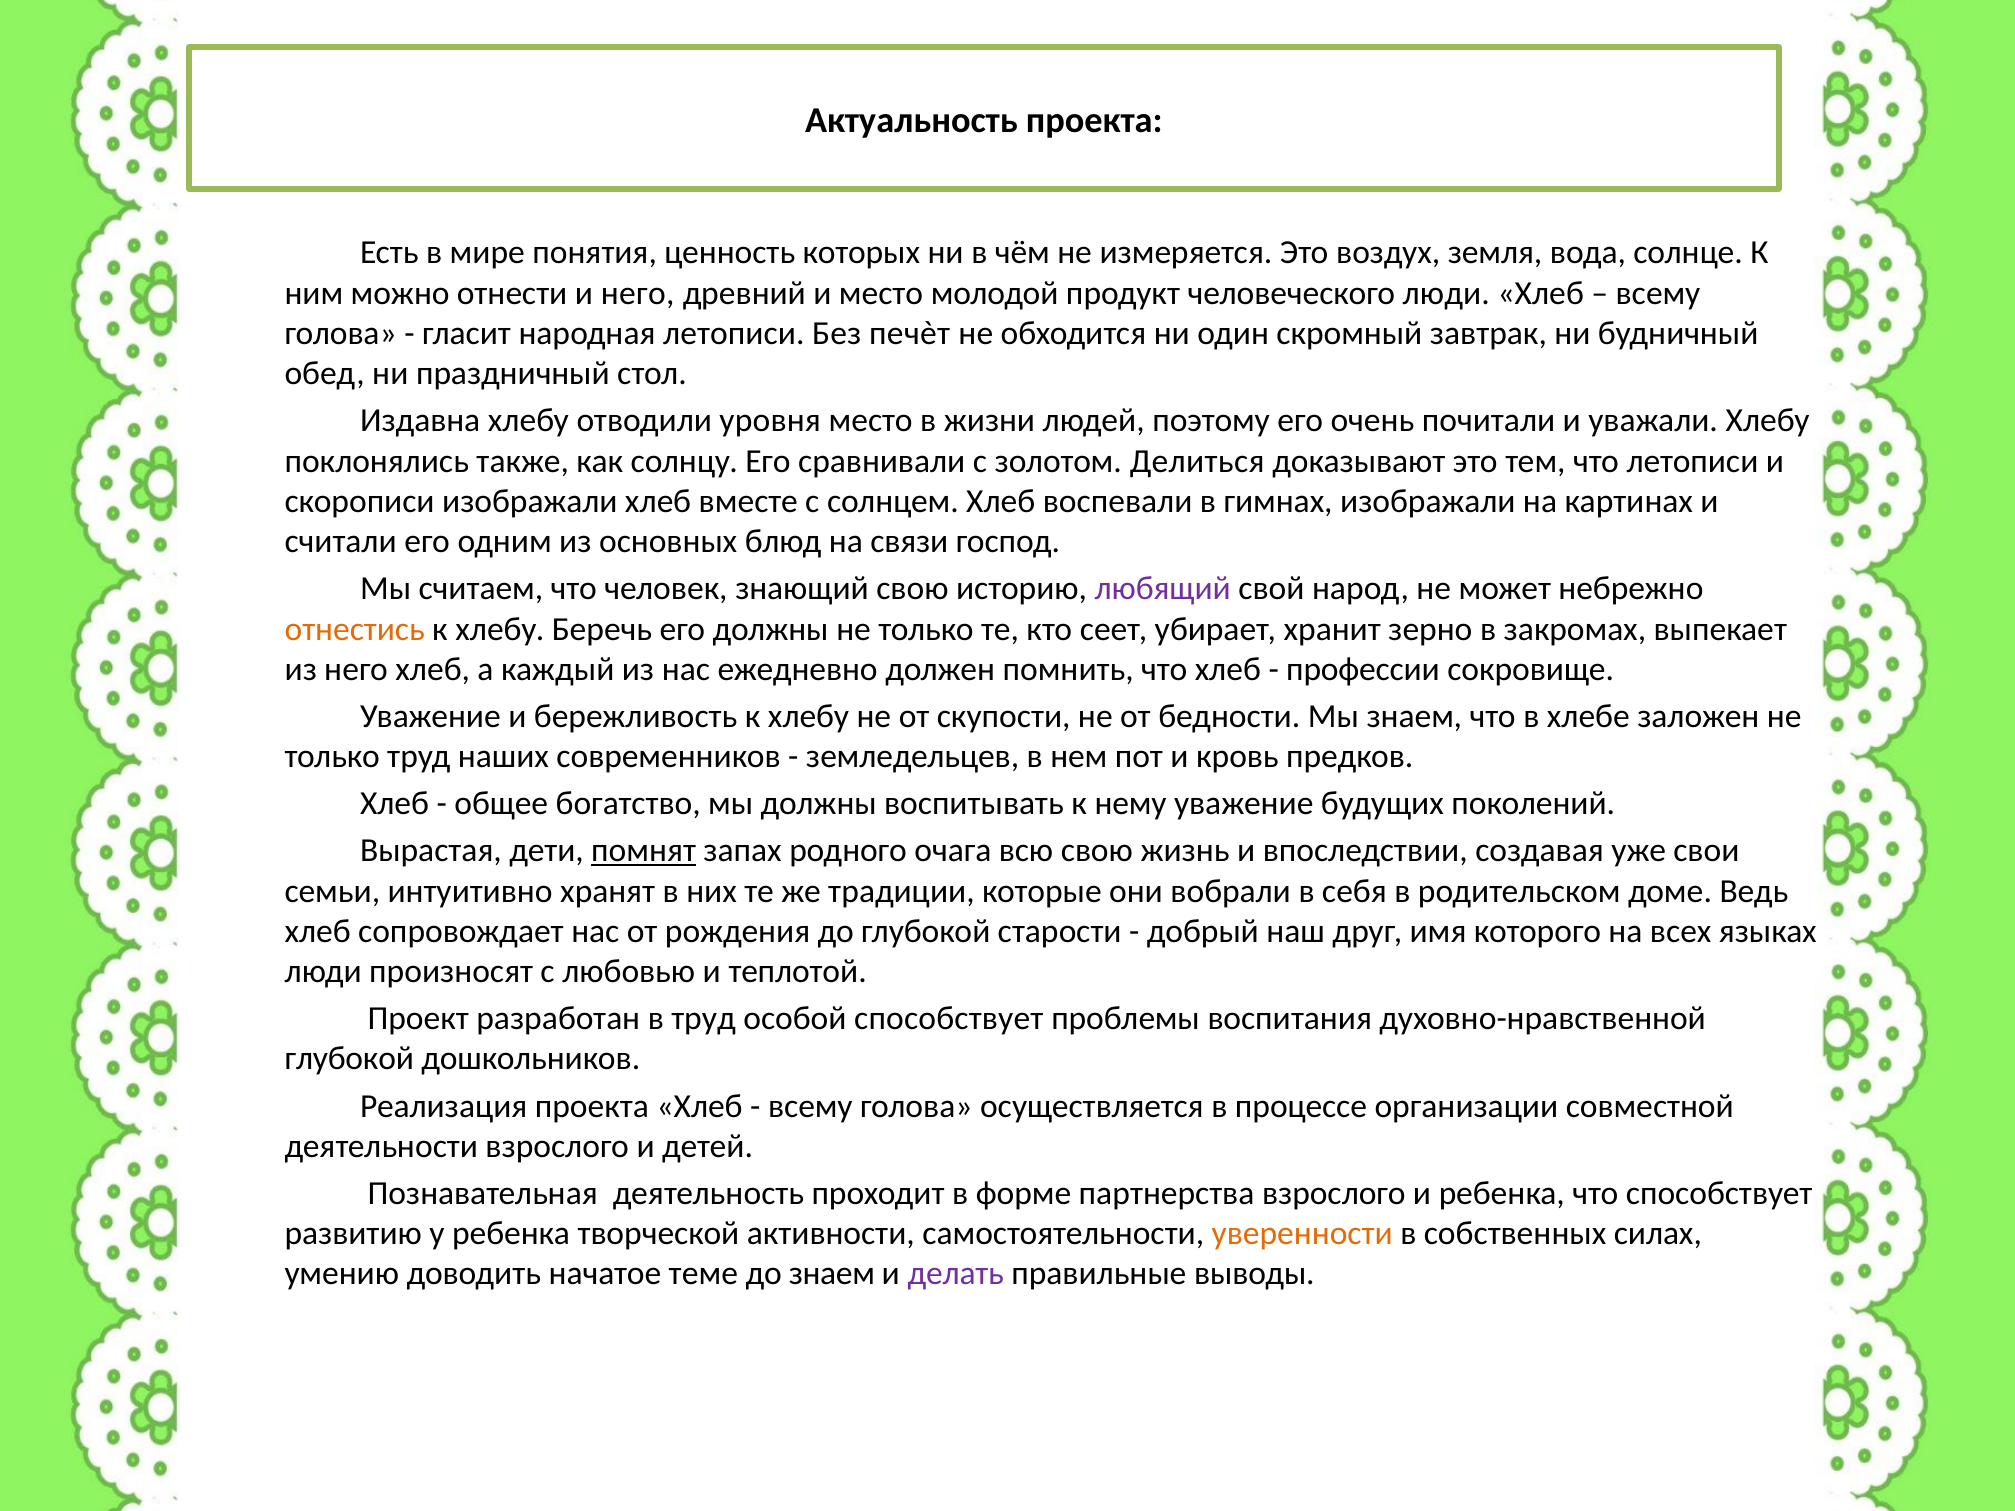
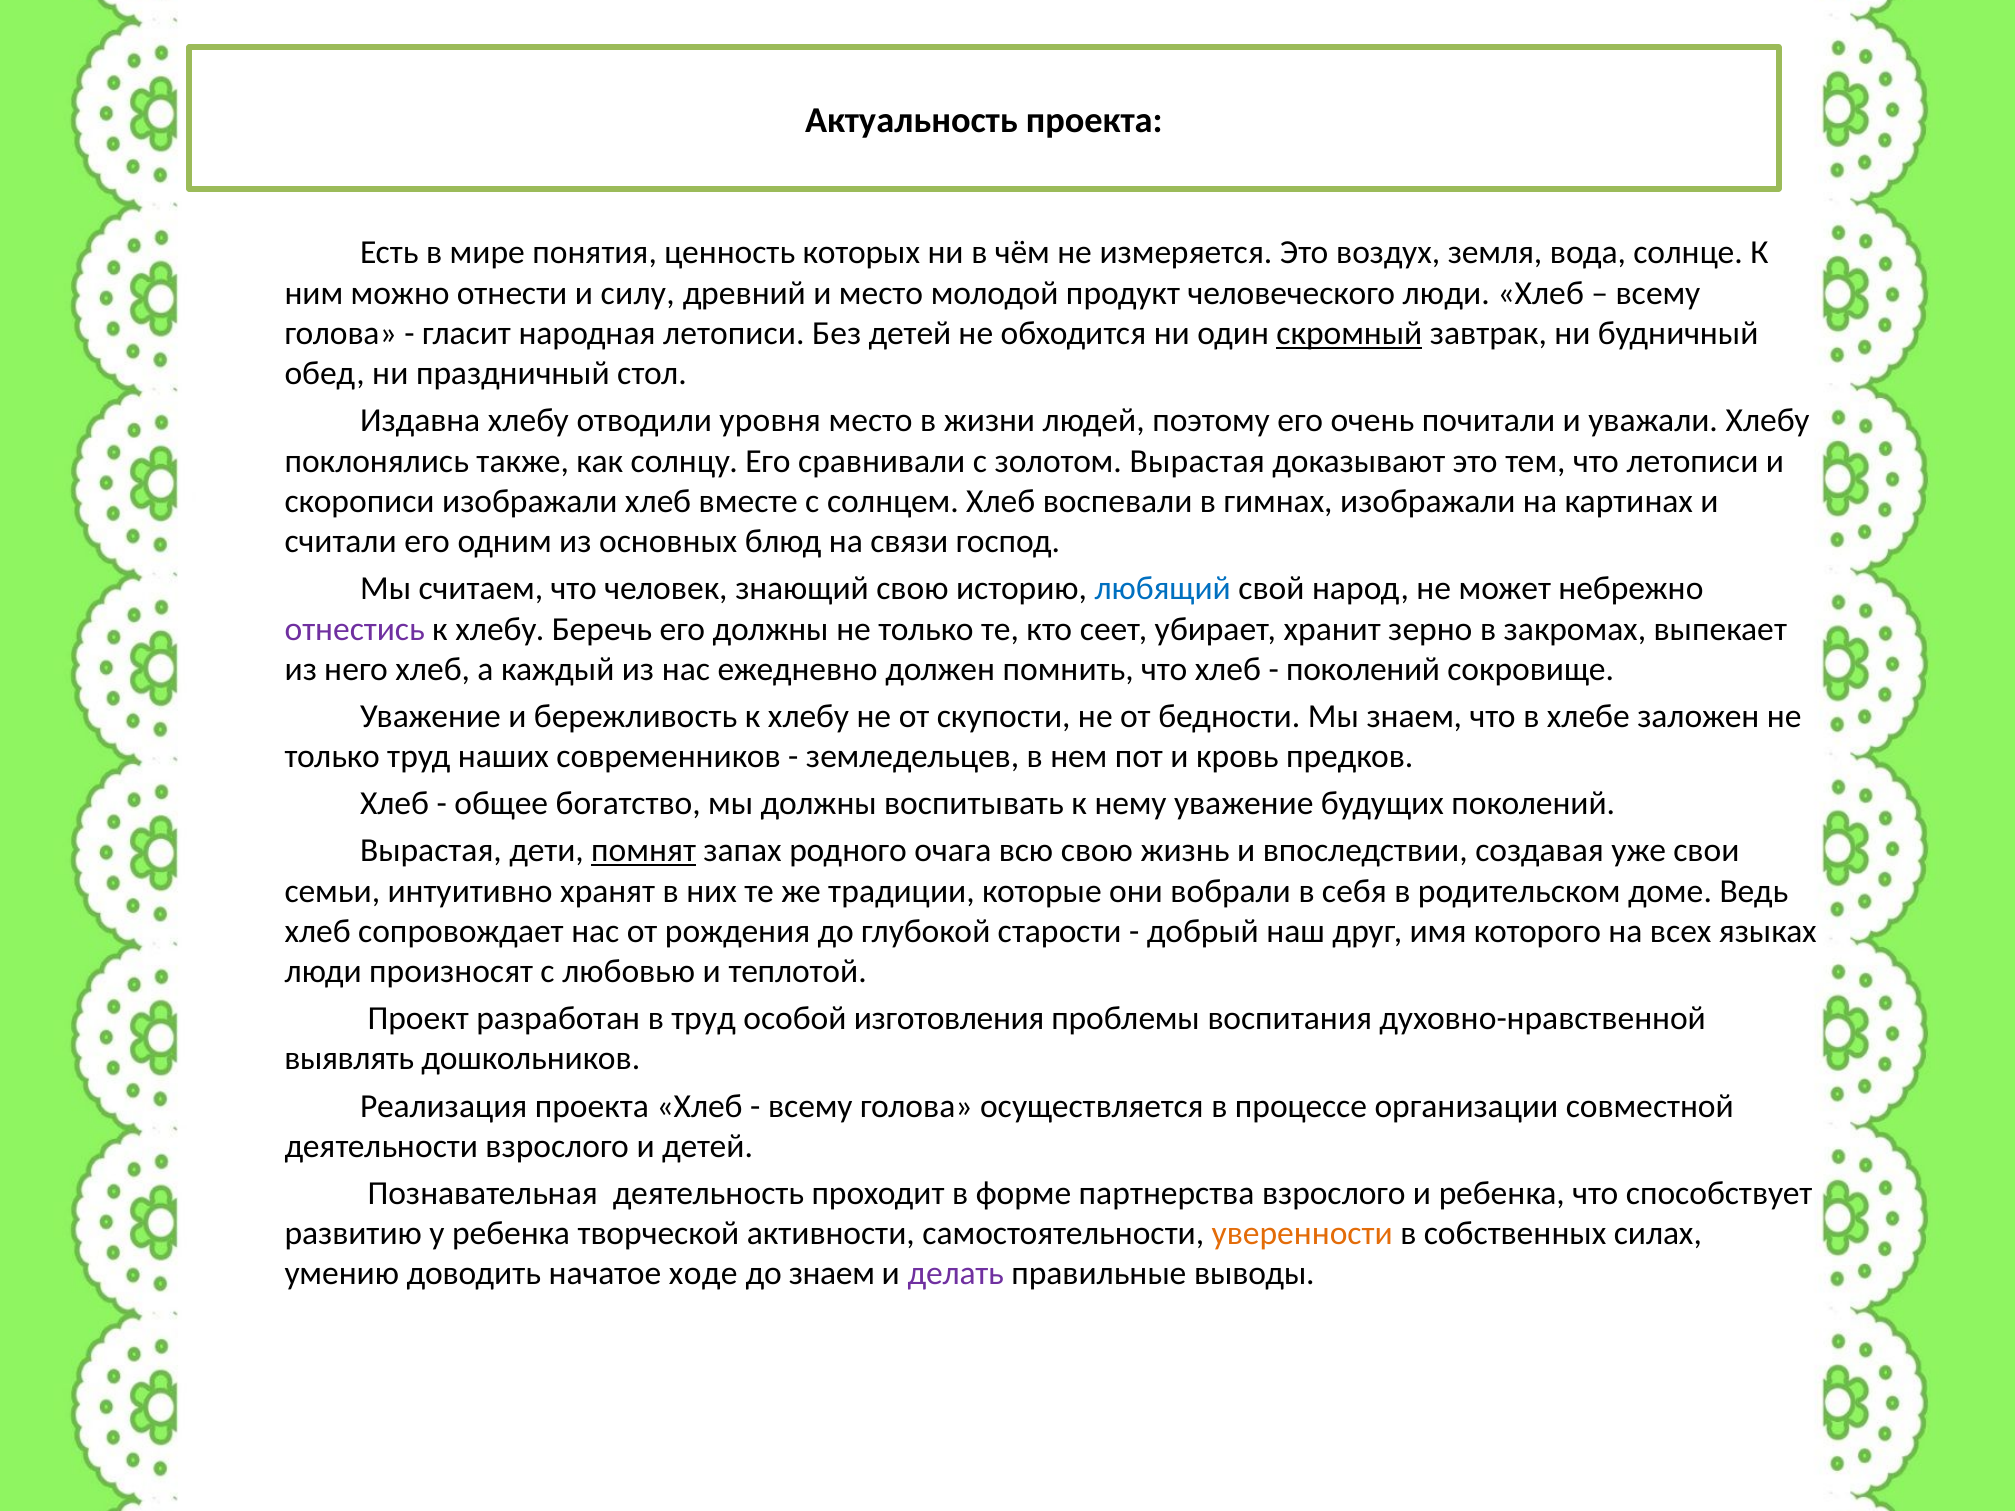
и него: него -> силу (638, 293)
Без печѐт: печѐт -> детей (910, 334)
скромный underline: none -> present (1349, 334)
золотом Делиться: Делиться -> Вырастая (1197, 461)
любящий colour: purple -> blue (1163, 589)
отнестись colour: orange -> purple (355, 629)
профессии: профессии -> поколений (1363, 669)
особой способствует: способствует -> изготовления (949, 1019)
глубокой: глубокой -> выявлять (349, 1059)
теме: теме -> ходе (703, 1274)
